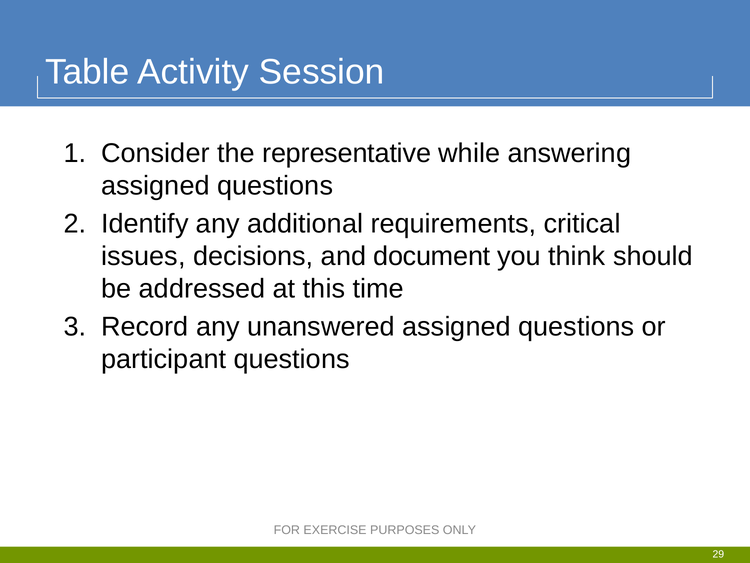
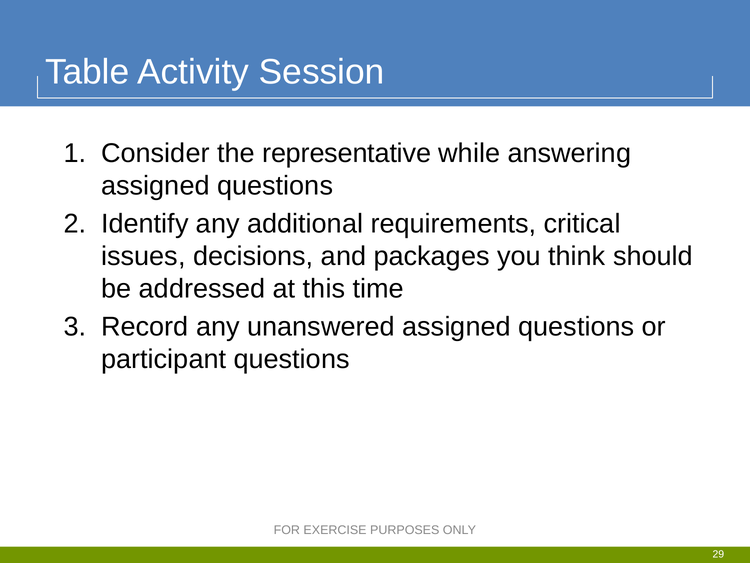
document: document -> packages (432, 256)
